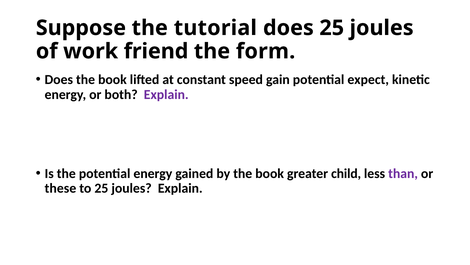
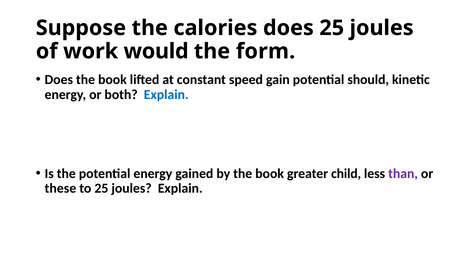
tutorial: tutorial -> calories (215, 28)
friend: friend -> would (156, 51)
expect: expect -> should (368, 79)
Explain colour: purple -> blue (166, 94)
